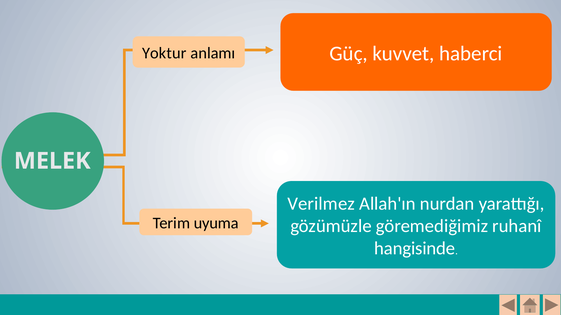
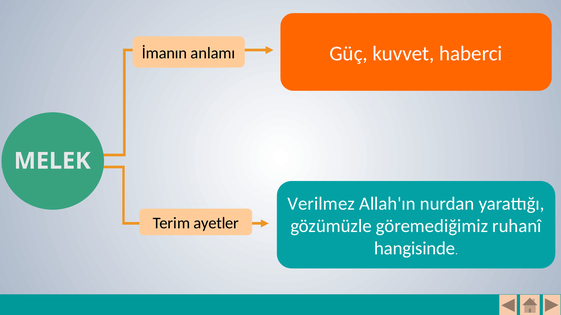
Yoktur: Yoktur -> İmanın (165, 53)
uyuma: uyuma -> ayetler (216, 223)
